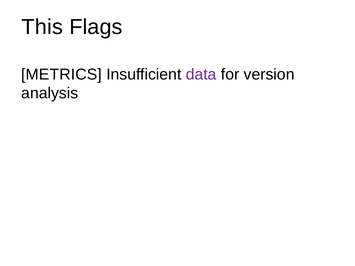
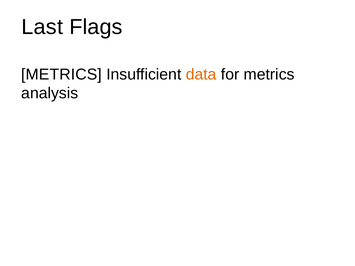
This: This -> Last (42, 27)
data colour: purple -> orange (201, 74)
for version: version -> metrics (269, 74)
